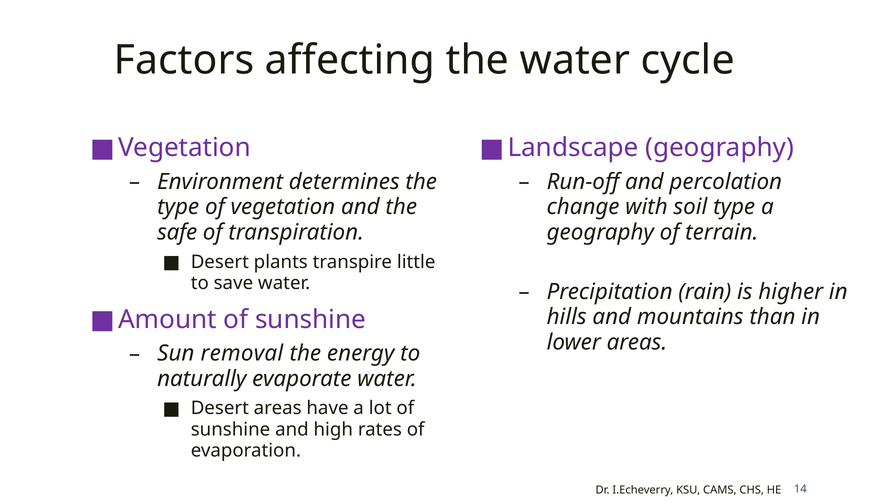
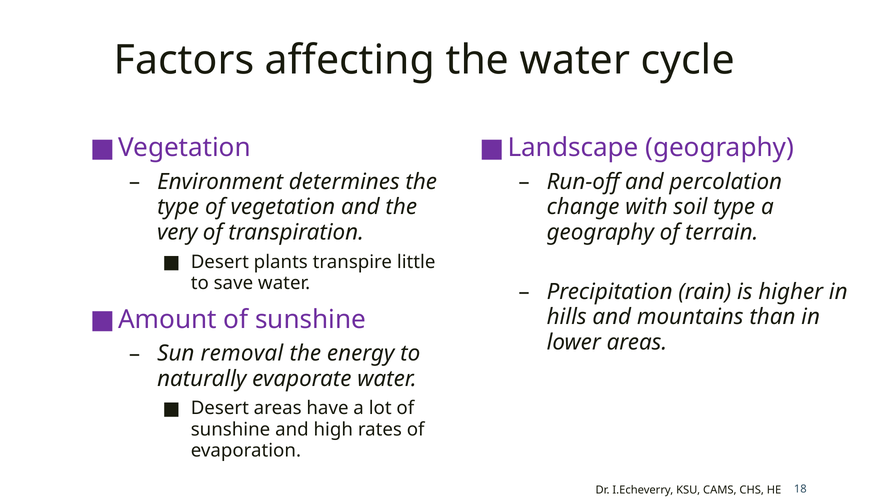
safe: safe -> very (177, 232)
14: 14 -> 18 (800, 489)
